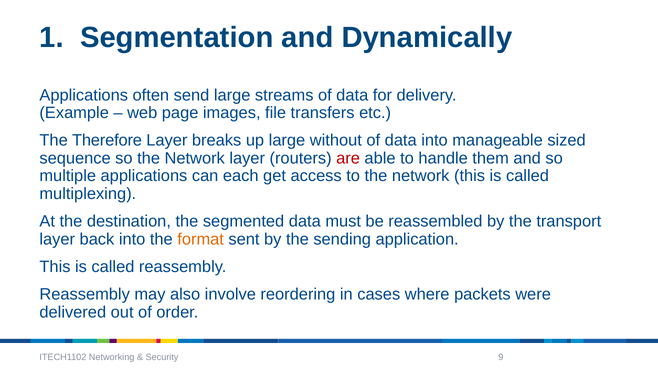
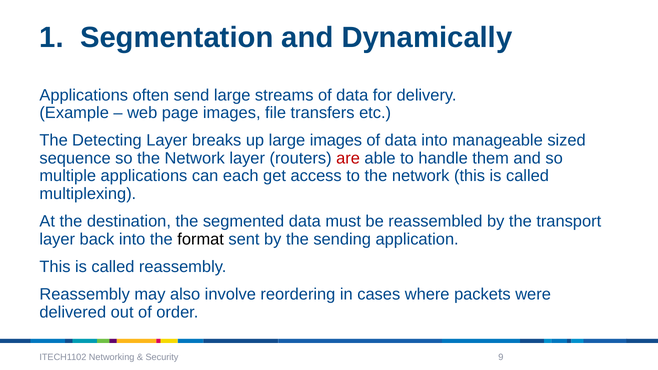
Therefore: Therefore -> Detecting (107, 141)
large without: without -> images (336, 141)
format colour: orange -> black (201, 239)
